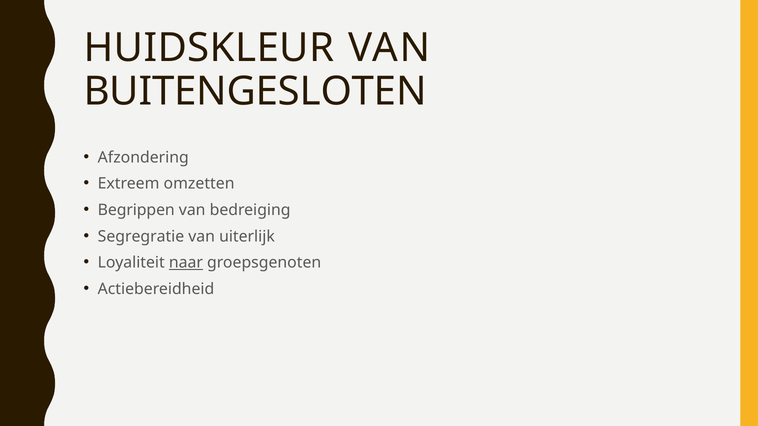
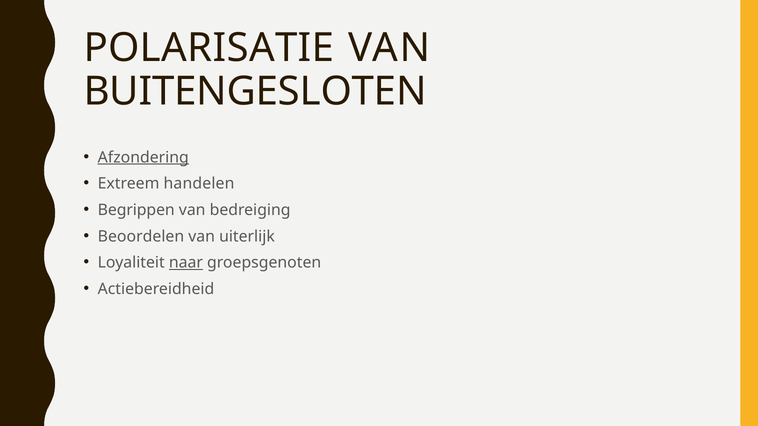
HUIDSKLEUR: HUIDSKLEUR -> POLARISATIE (209, 48)
Afzondering underline: none -> present (143, 157)
omzetten: omzetten -> handelen (199, 184)
Segregratie: Segregratie -> Beoordelen (141, 237)
